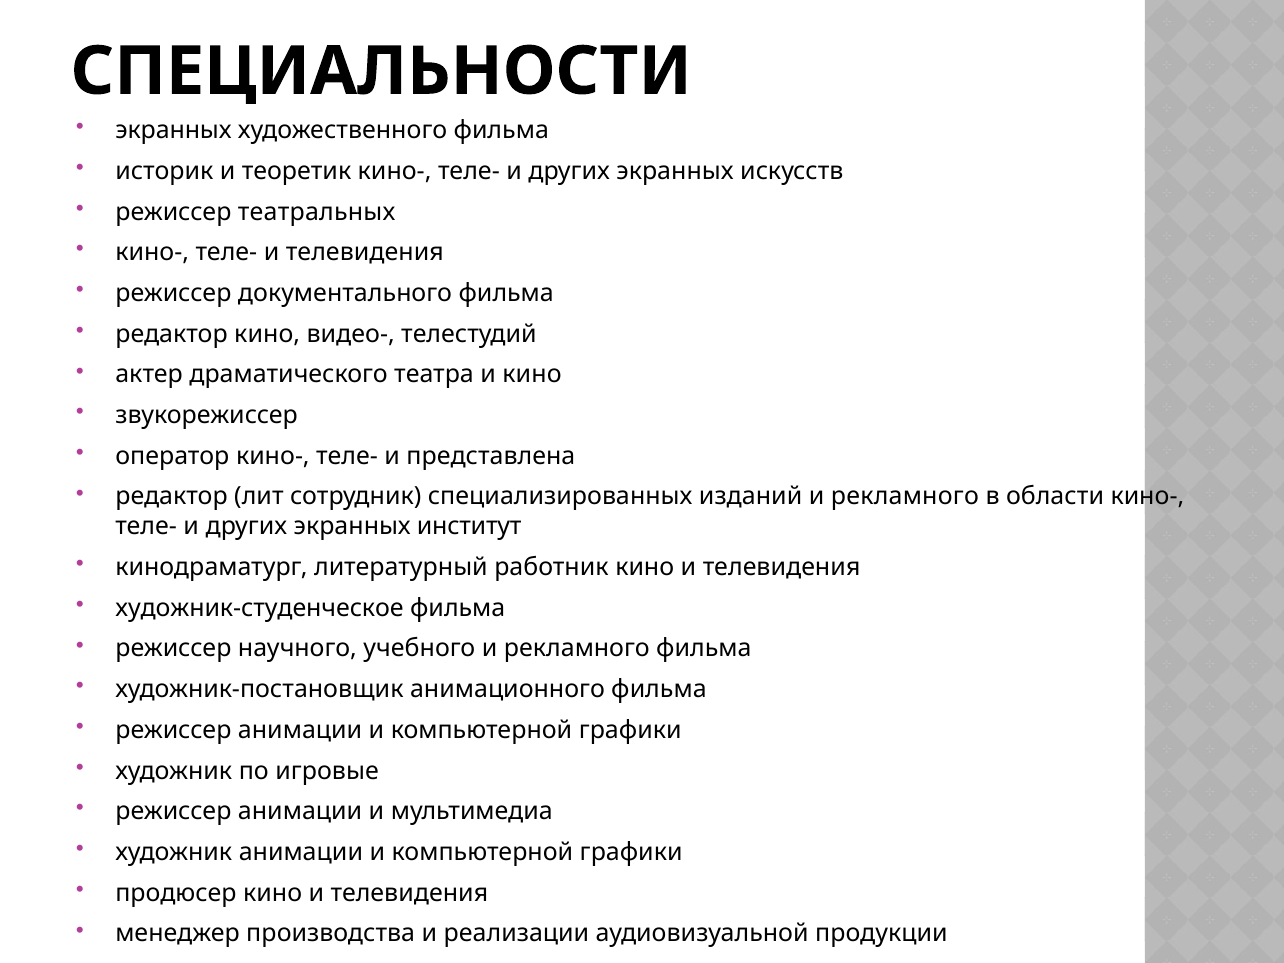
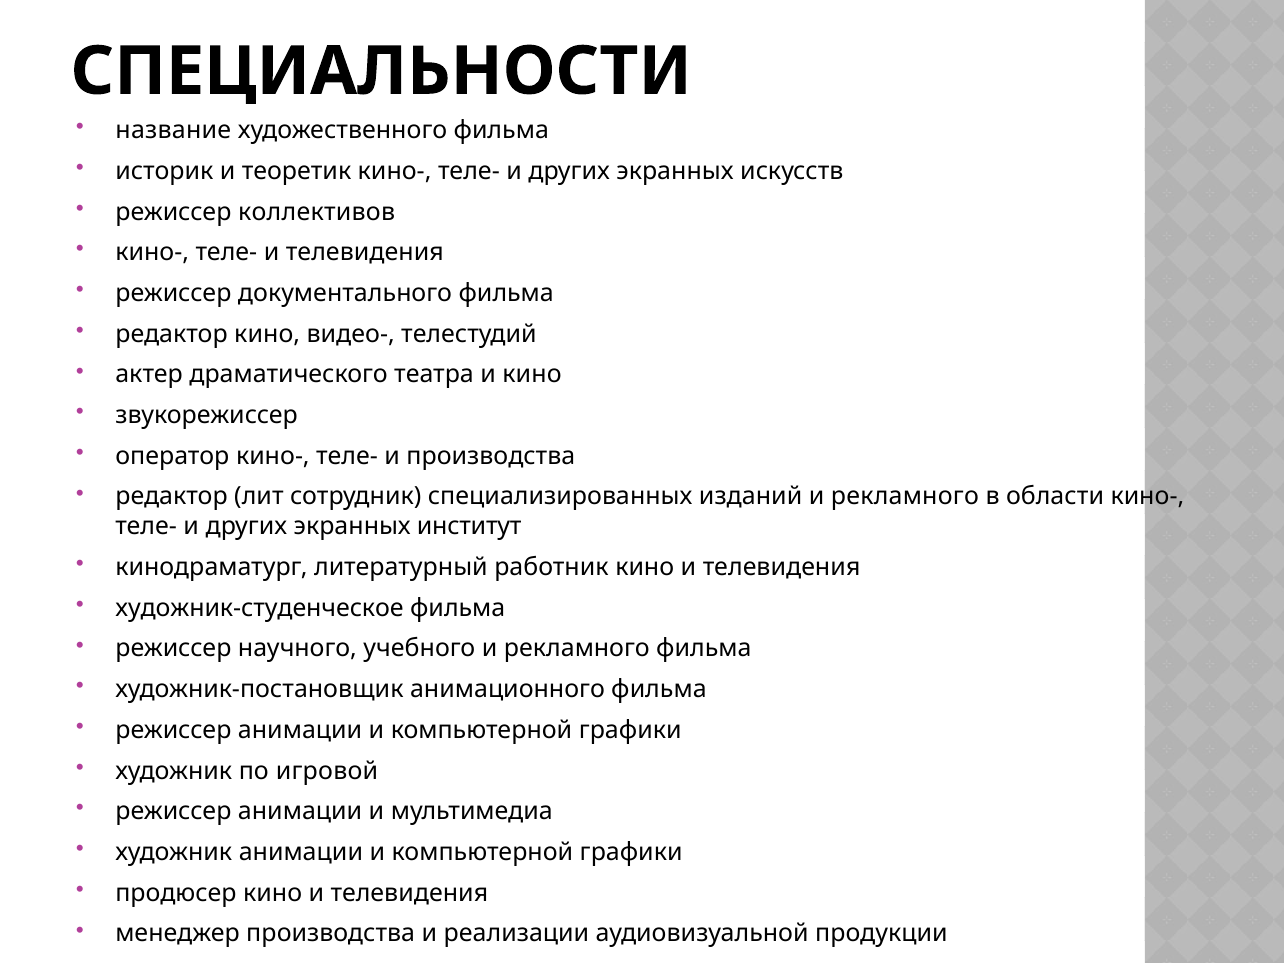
экранных: экранных -> название (173, 130)
театральных: театральных -> коллективов (317, 212)
и представлена: представлена -> производства (491, 456)
игровые: игровые -> игровой (327, 771)
